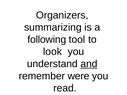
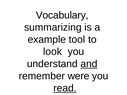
Organizers: Organizers -> Vocabulary (62, 15)
following: following -> example (47, 40)
read underline: none -> present (65, 88)
